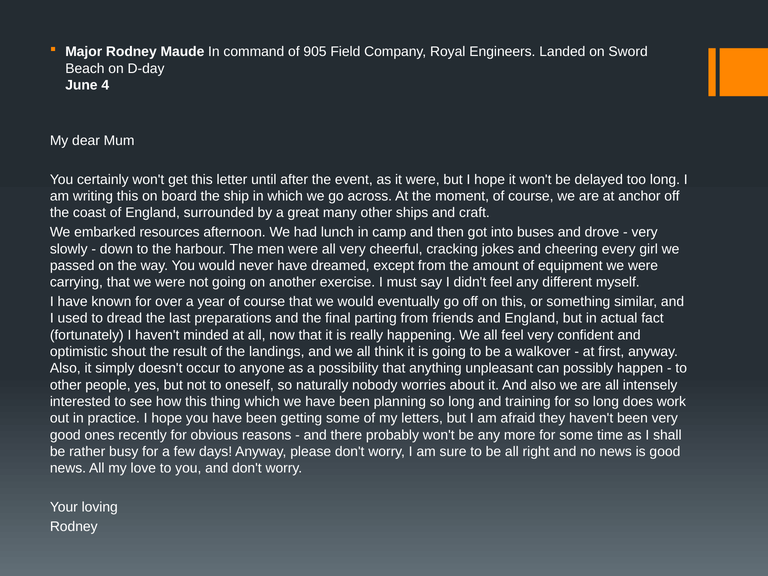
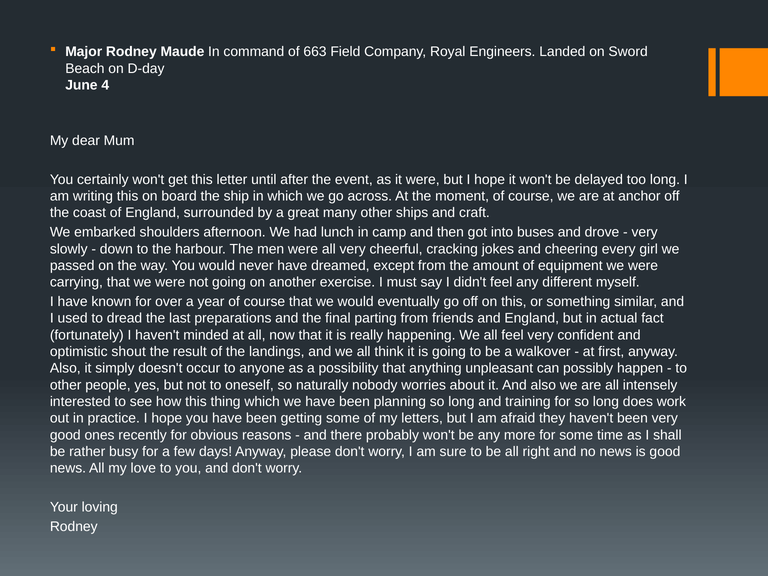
905: 905 -> 663 (315, 52)
resources: resources -> shoulders (170, 232)
